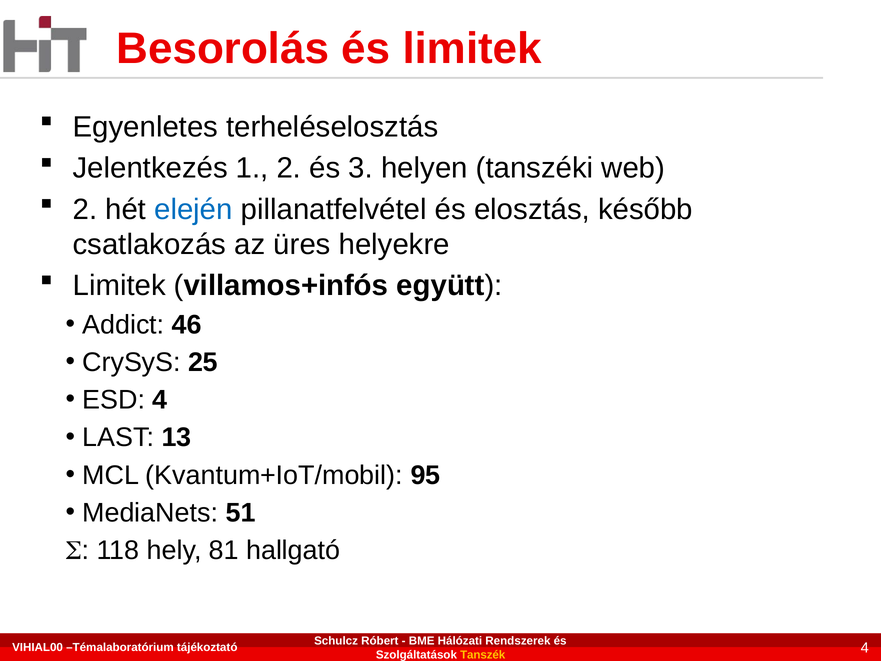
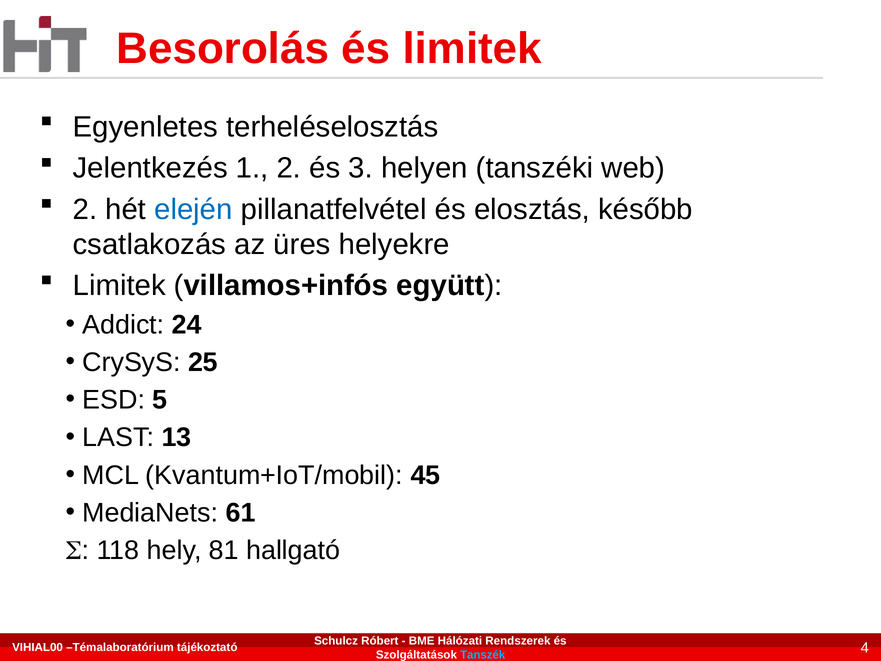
46: 46 -> 24 (187, 325)
ESD 4: 4 -> 5 (160, 400)
95: 95 -> 45 (425, 475)
51: 51 -> 61 (241, 513)
Tanszék colour: yellow -> light blue (483, 655)
